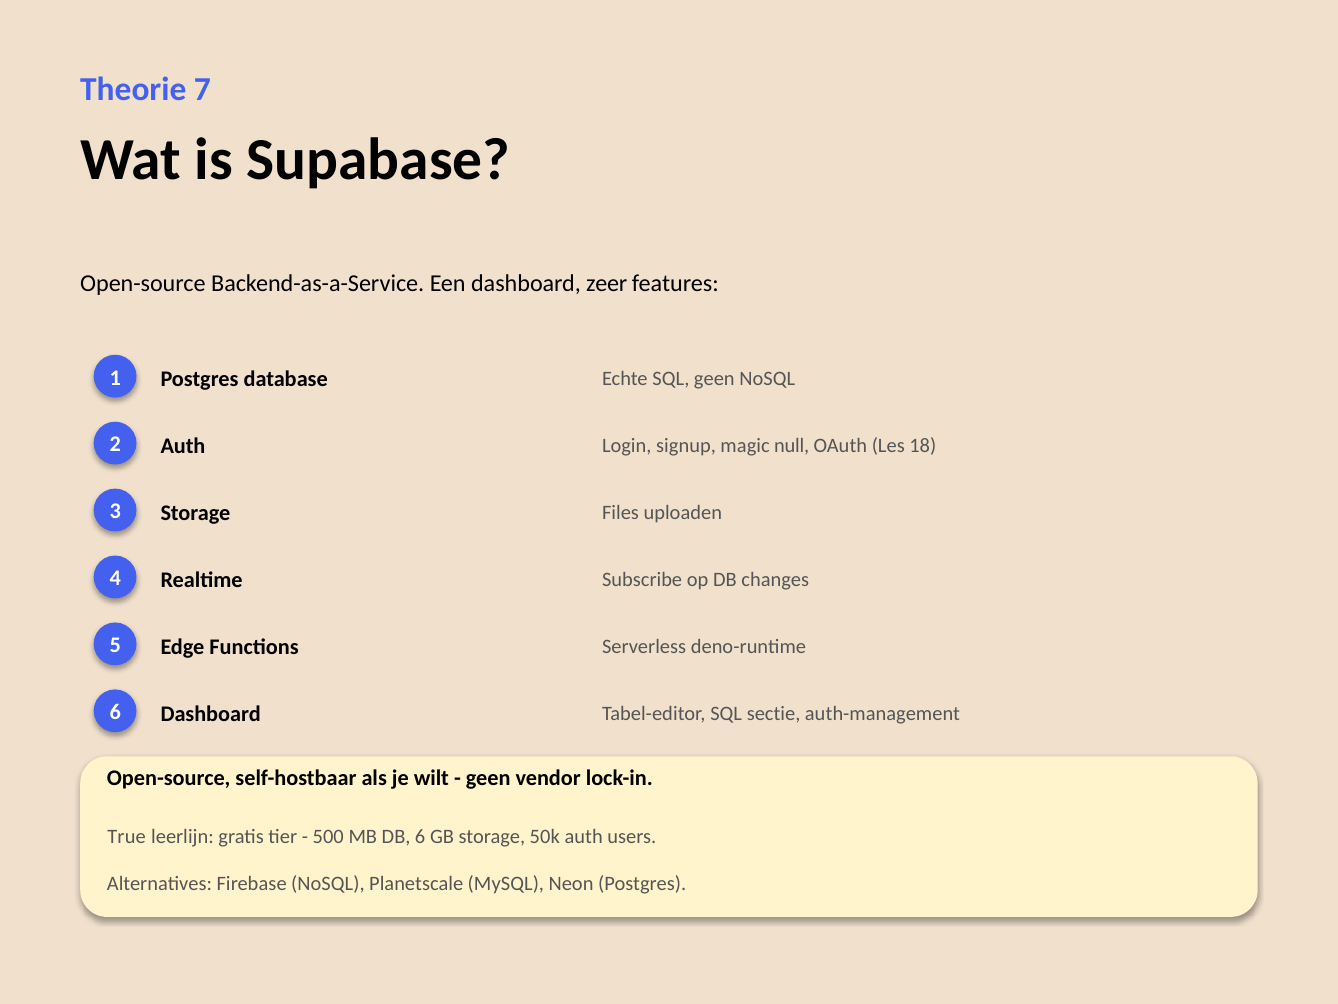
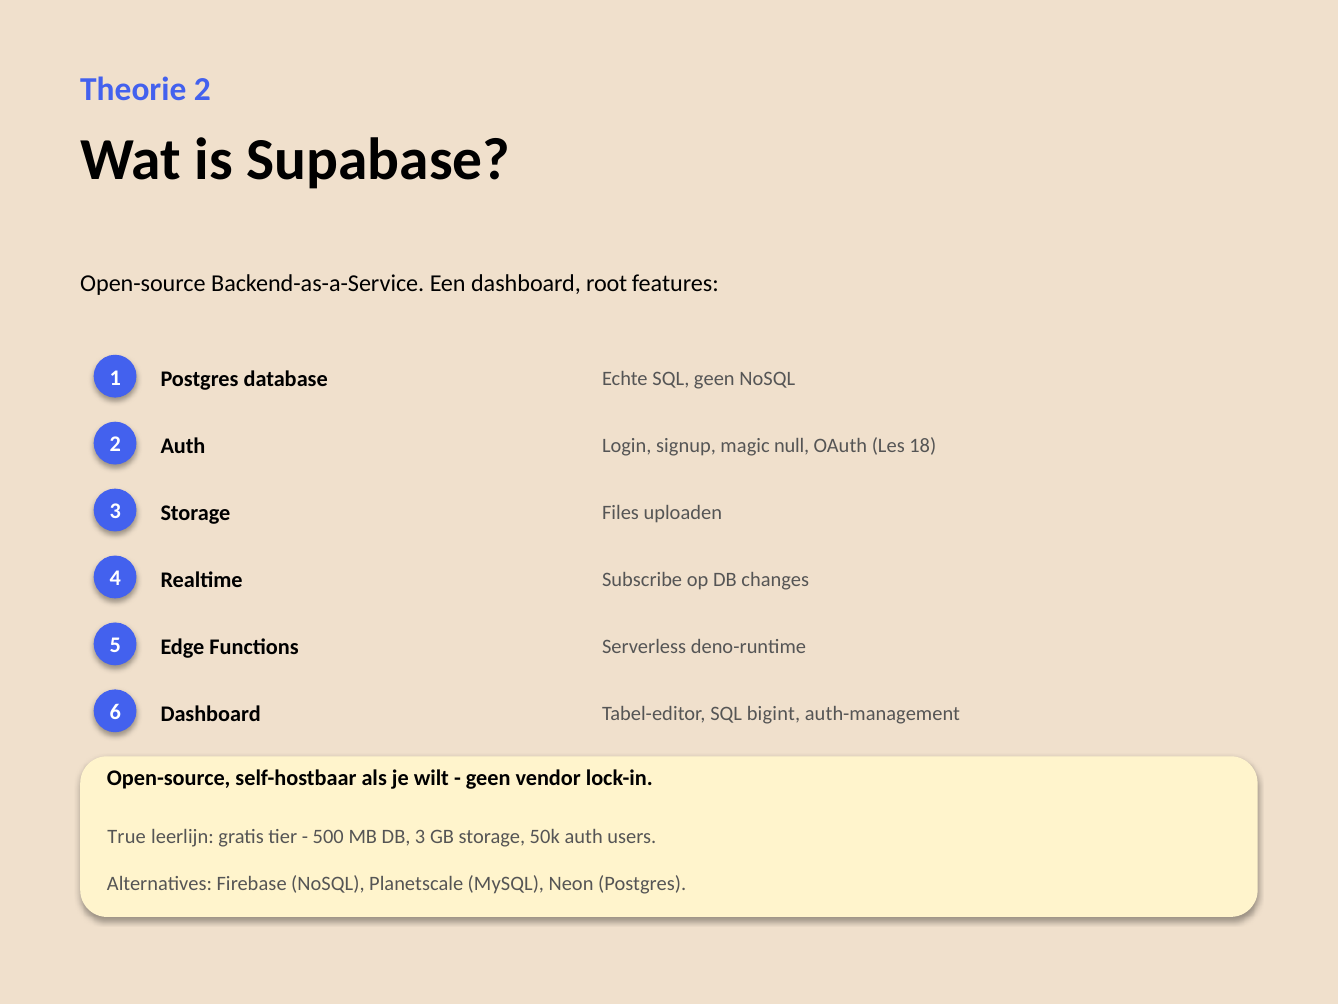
Theorie 7: 7 -> 2 (202, 89)
zeer: zeer -> root (607, 284)
sectie: sectie -> bigint (774, 713)
DB 6: 6 -> 3 (420, 837)
